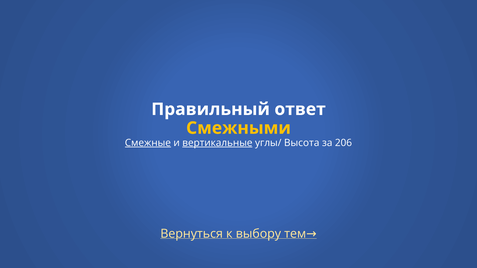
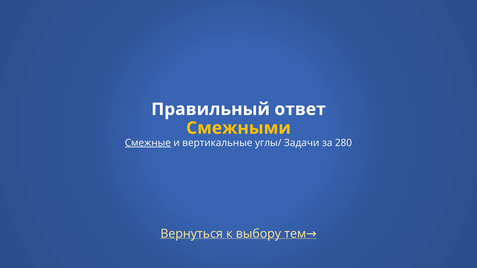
вертикальные underline: present -> none (217, 143)
Высота: Высота -> Задачи (302, 143)
206: 206 -> 280 (343, 143)
